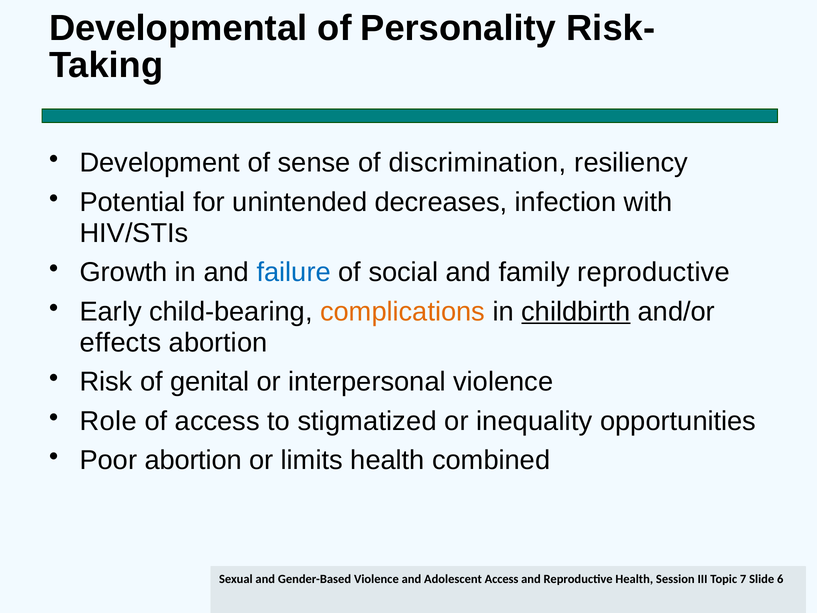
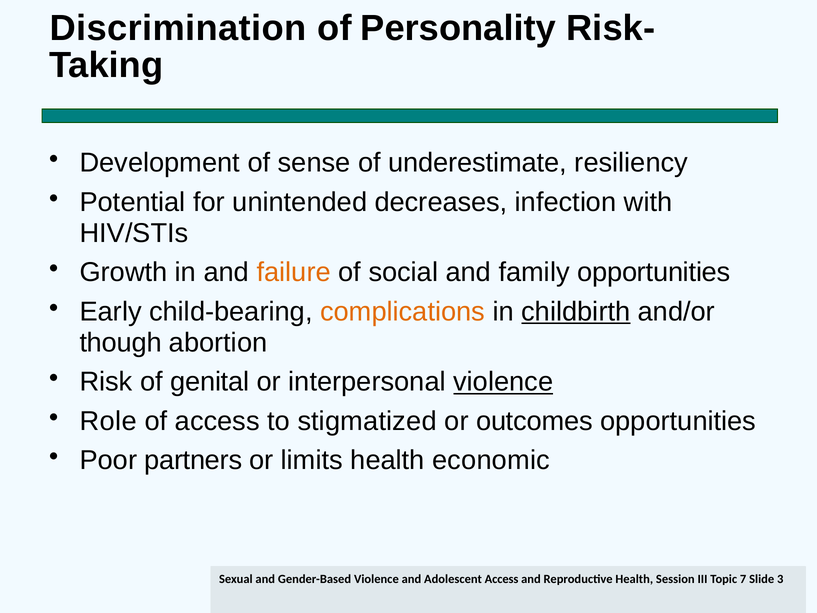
Developmental: Developmental -> Discrimination (178, 28)
discrimination: discrimination -> underestimate (478, 163)
failure colour: blue -> orange (294, 272)
family reproductive: reproductive -> opportunities (654, 272)
effects: effects -> though (121, 343)
violence underline: none -> present (503, 382)
inequality: inequality -> outcomes (534, 421)
Poor abortion: abortion -> partners (193, 460)
combined: combined -> economic (491, 460)
6: 6 -> 3 (780, 579)
